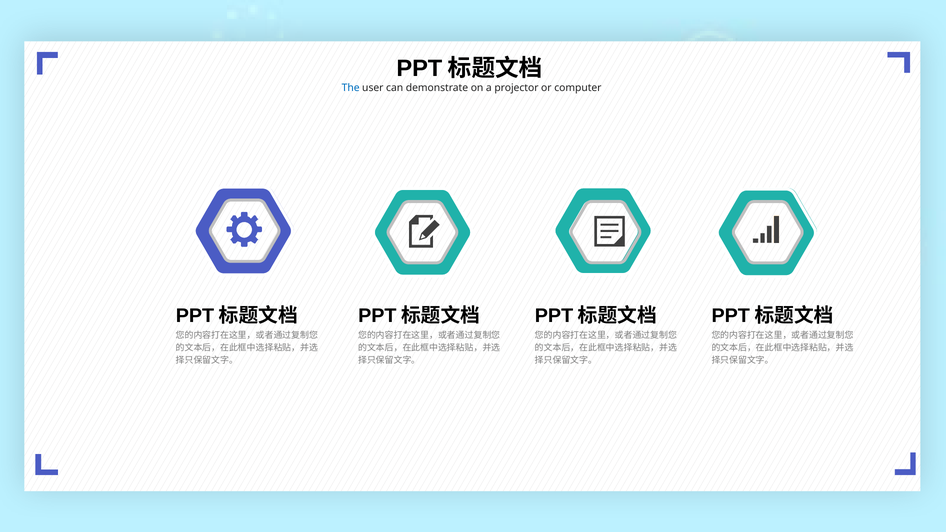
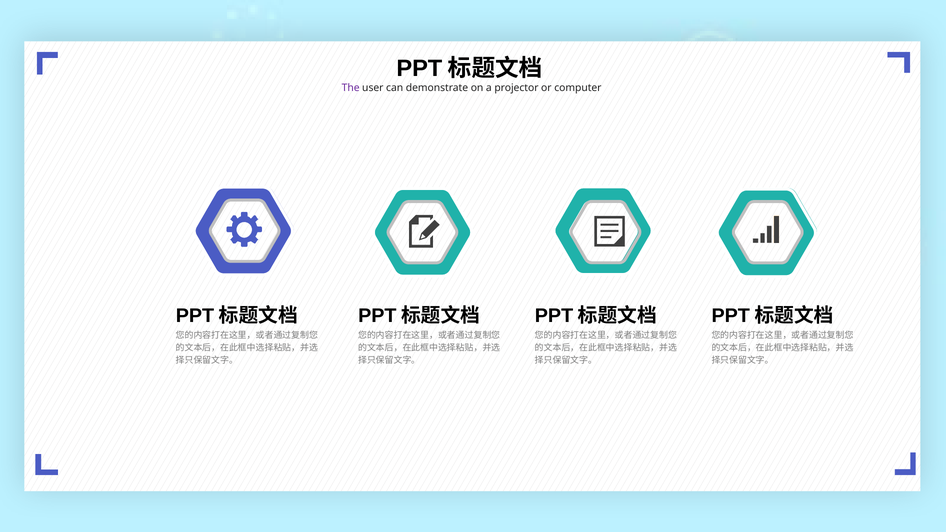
The colour: blue -> purple (351, 88)
